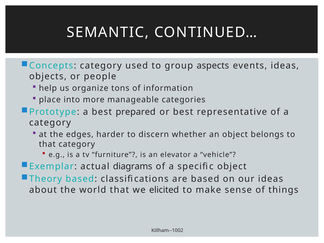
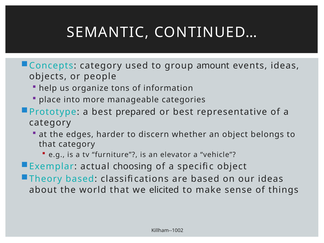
aspects: aspects -> amount (213, 66)
diagrams: diagrams -> choosing (133, 166)
